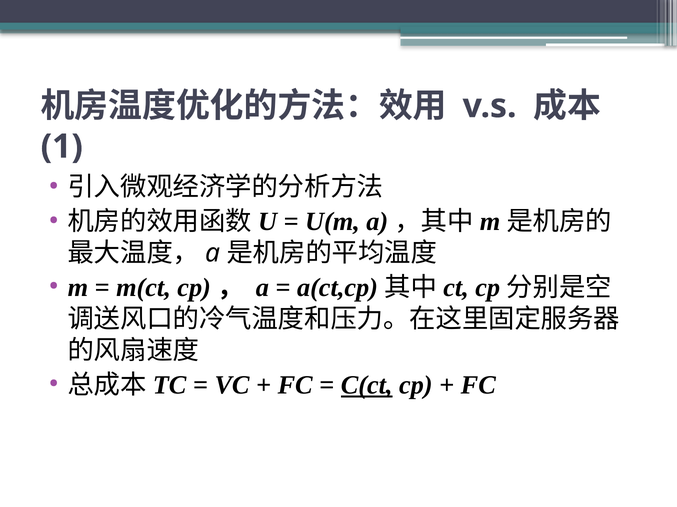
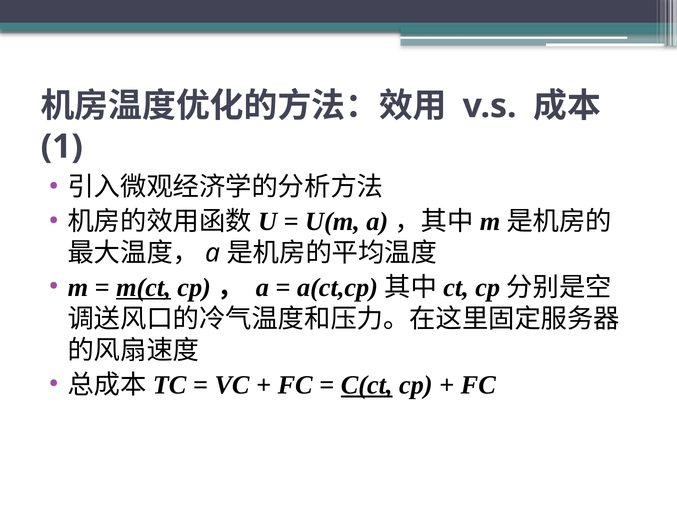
m(ct underline: none -> present (143, 288)
